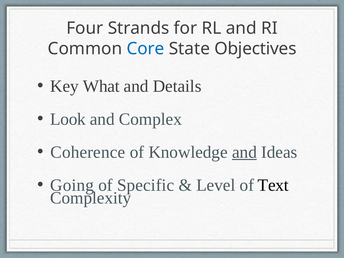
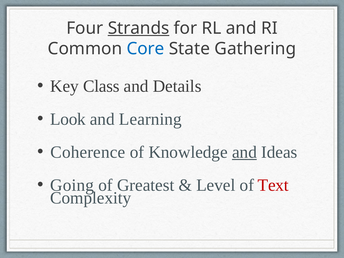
Strands underline: none -> present (139, 28)
Objectives: Objectives -> Gathering (255, 49)
What: What -> Class (101, 86)
Complex: Complex -> Learning (150, 119)
Specific: Specific -> Greatest (146, 185)
Text colour: black -> red (273, 185)
